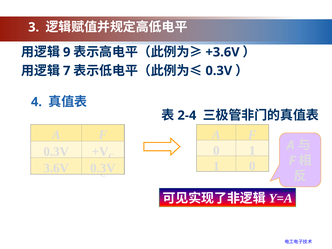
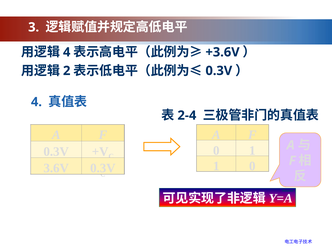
9: 9 -> 4 (67, 52)
7: 7 -> 2 (67, 71)
